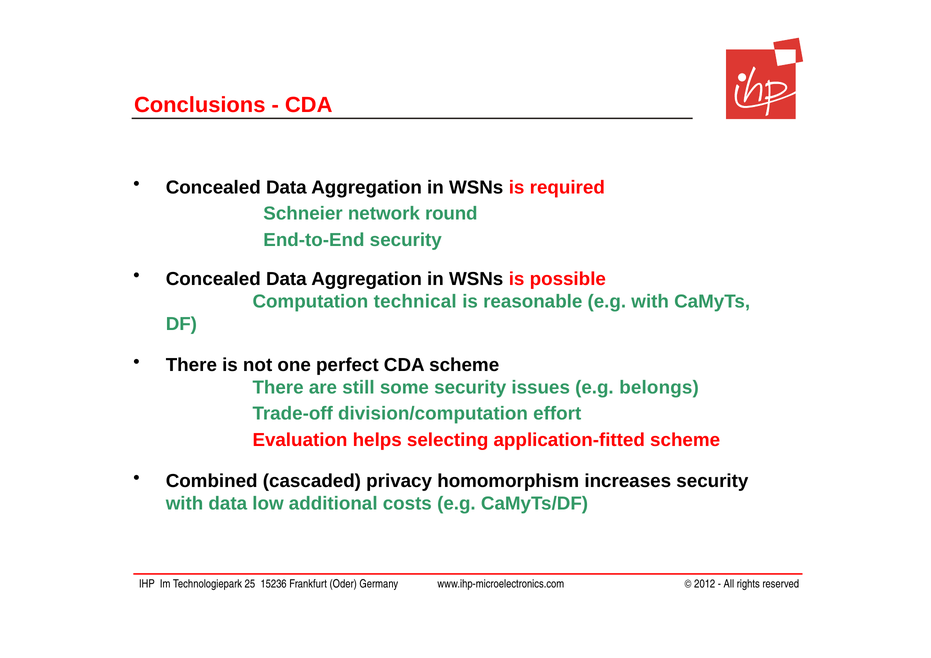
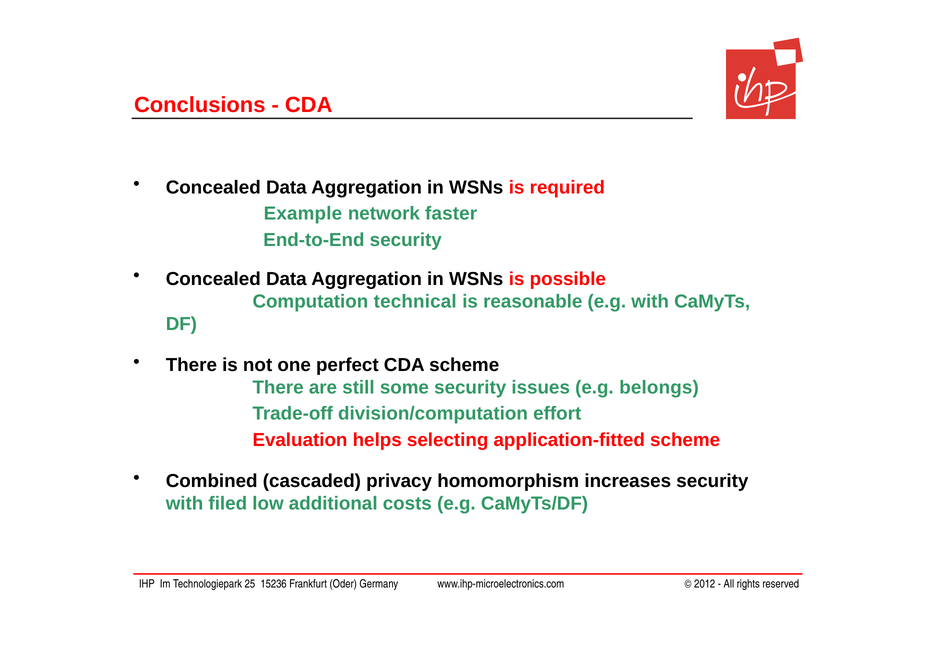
Schneier: Schneier -> Example (303, 214)
round: round -> faster (451, 214)
with data: data -> filed (228, 504)
